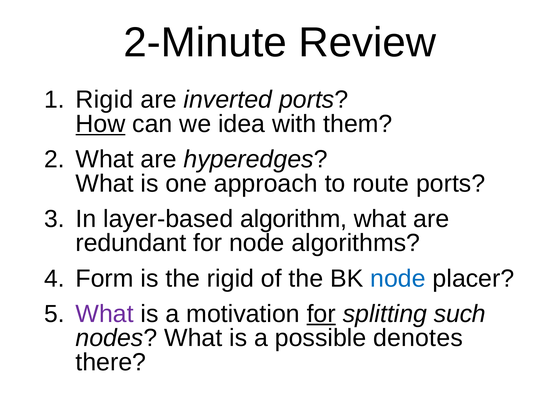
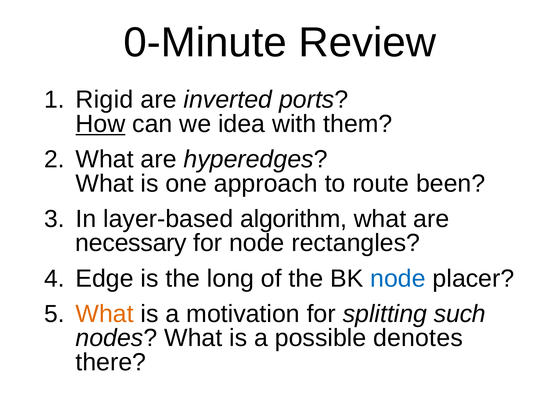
2-Minute: 2-Minute -> 0-Minute (205, 43)
route ports: ports -> been (451, 183)
redundant: redundant -> necessary (131, 243)
algorithms: algorithms -> rectangles (356, 243)
Form: Form -> Edge (105, 278)
the rigid: rigid -> long (231, 278)
What colour: purple -> orange (105, 314)
for underline: present -> none (321, 314)
